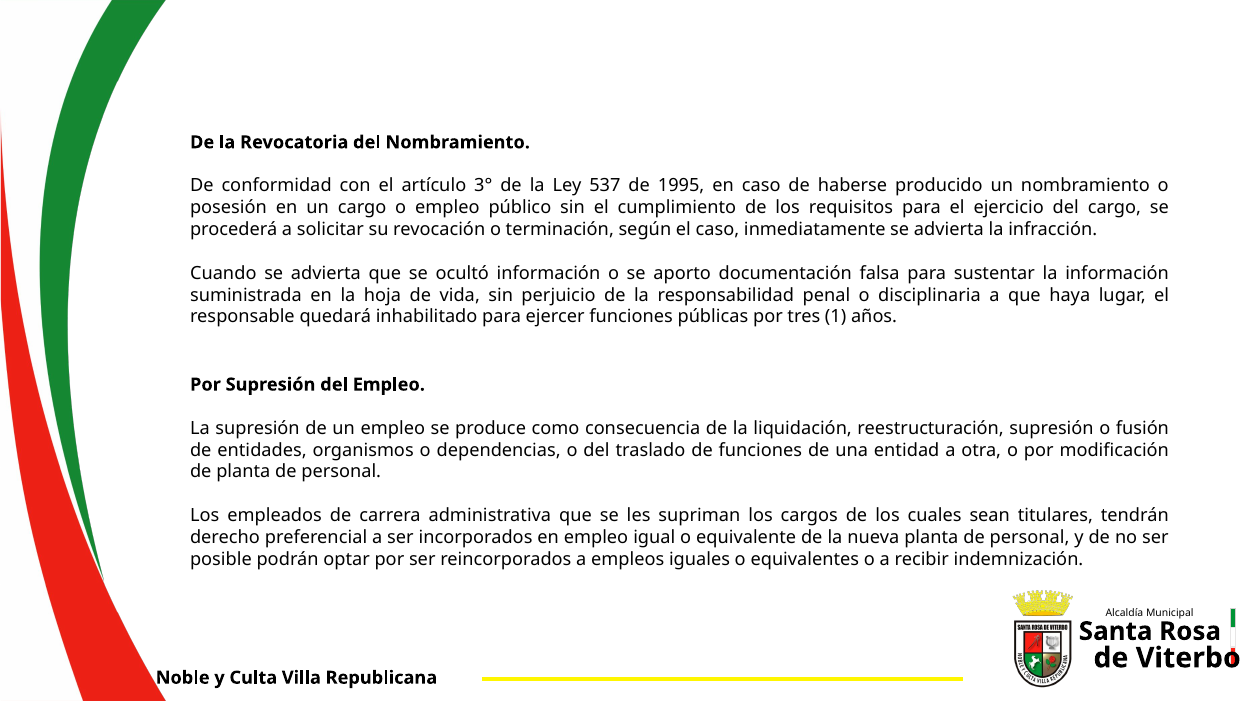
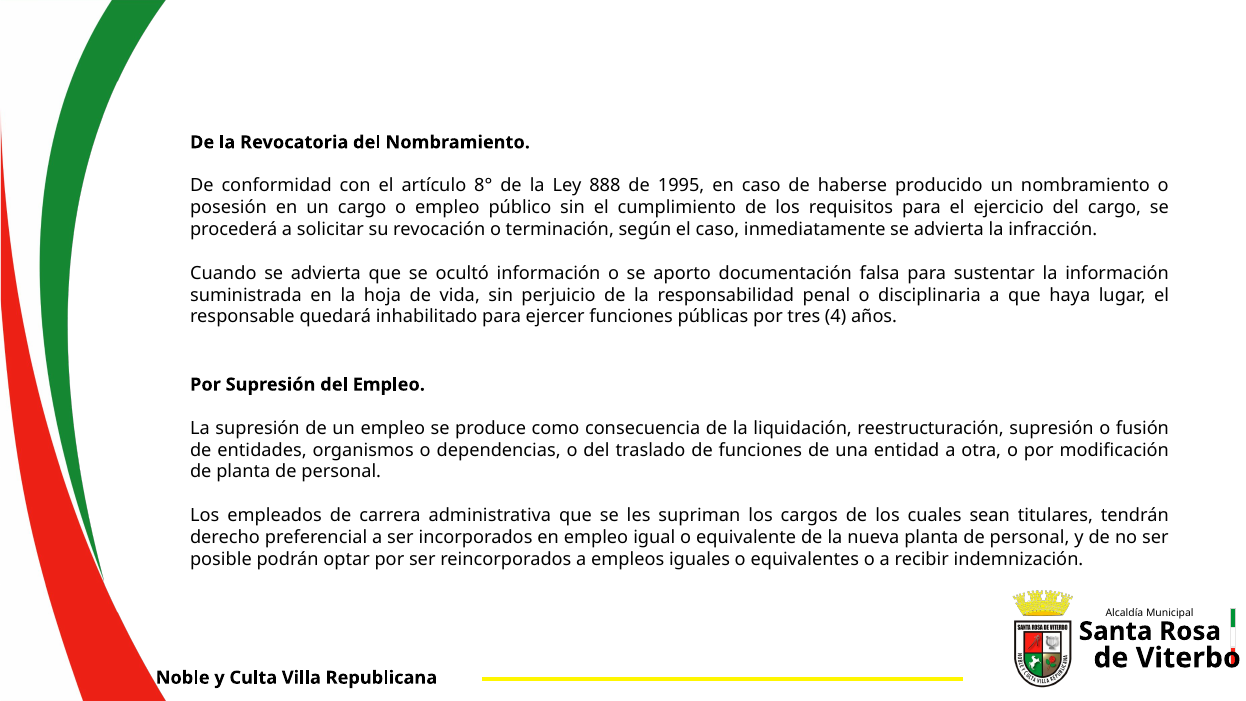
3°: 3° -> 8° (483, 186)
537: 537 -> 888 (605, 186)
1: 1 -> 4 (836, 317)
